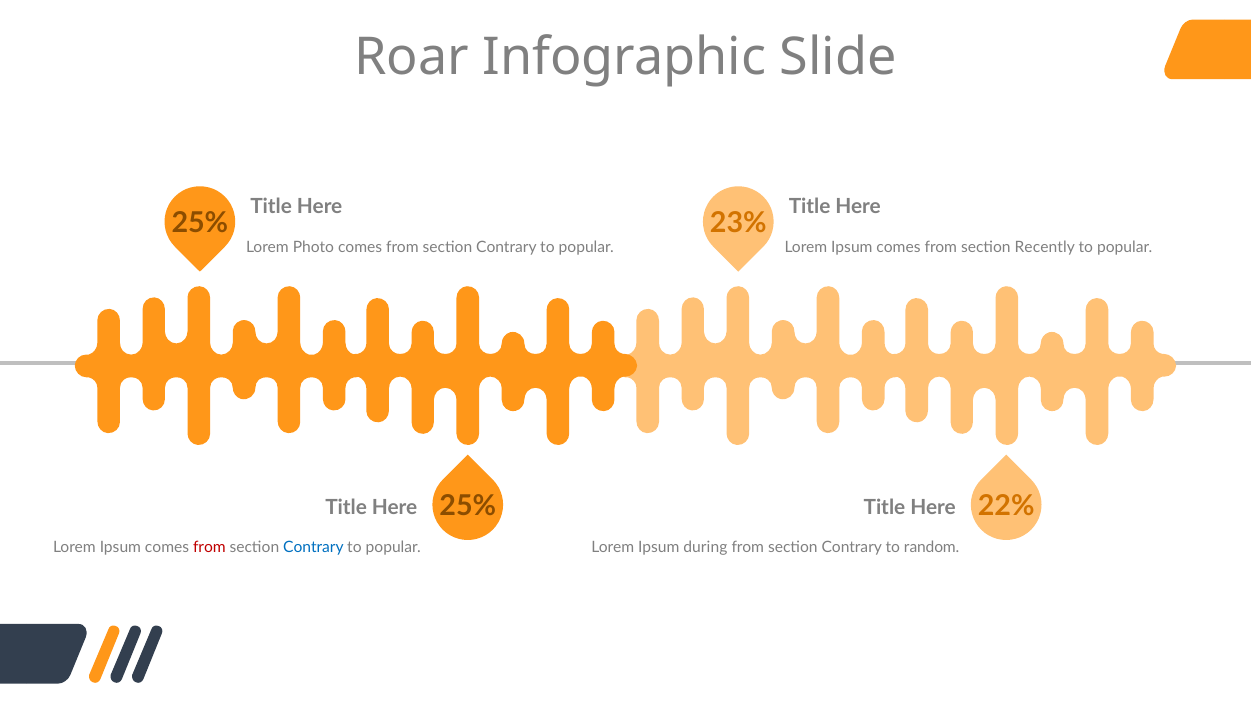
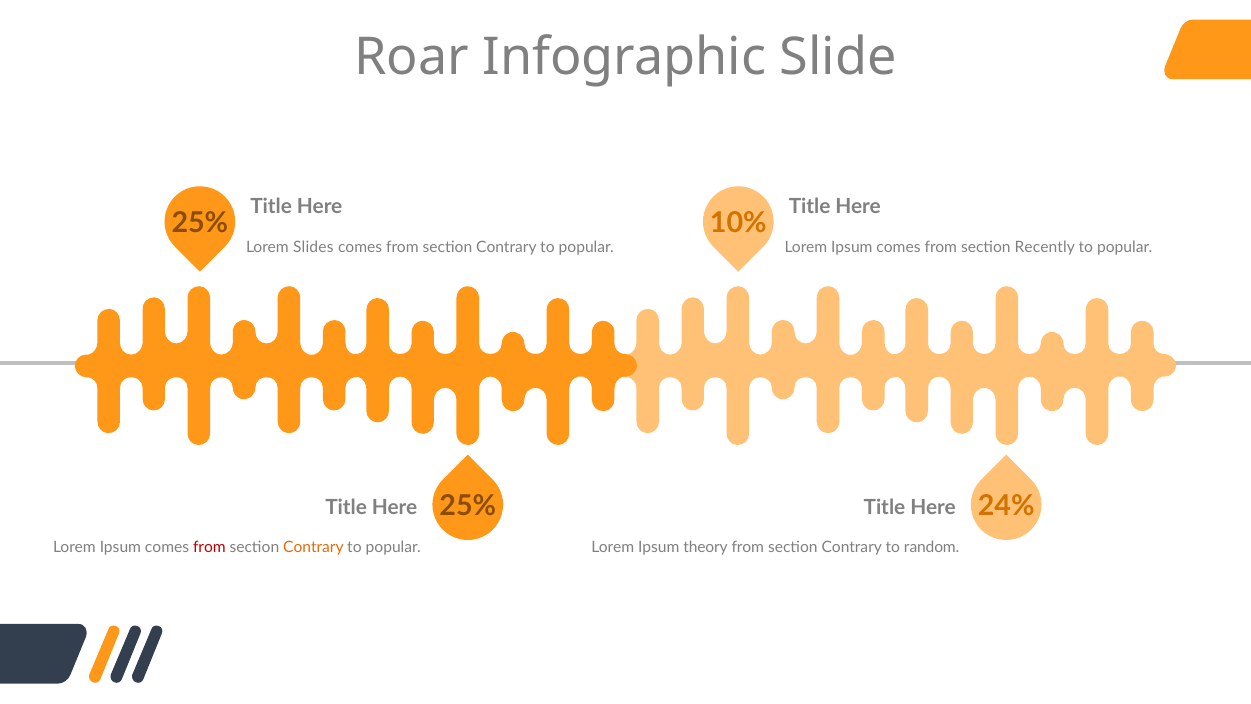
23%: 23% -> 10% (738, 223)
Photo: Photo -> Slides (313, 247)
22%: 22% -> 24% (1006, 506)
Contrary colour: blue -> orange (313, 548)
during: during -> theory (706, 548)
